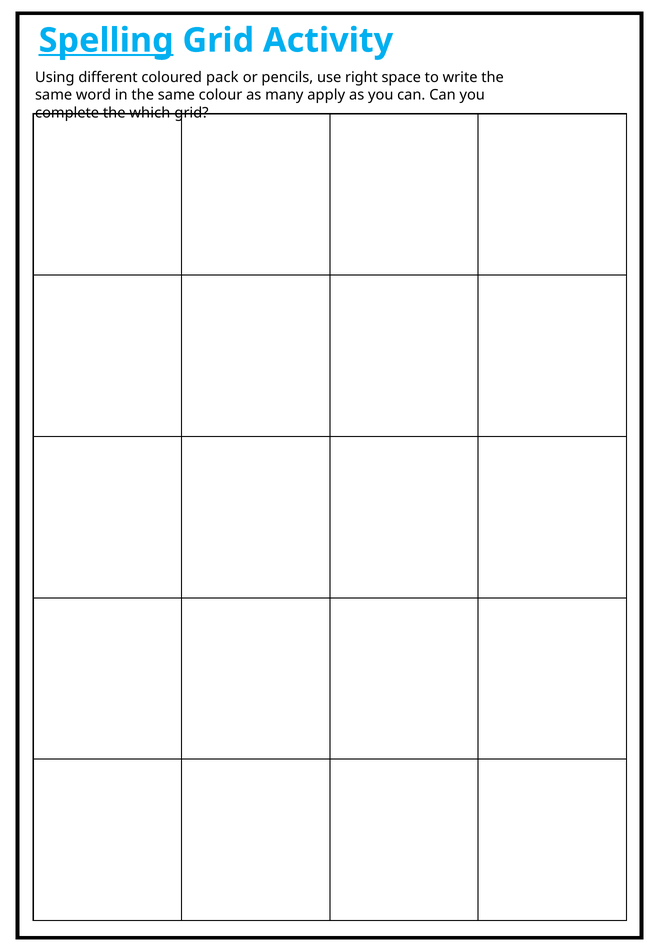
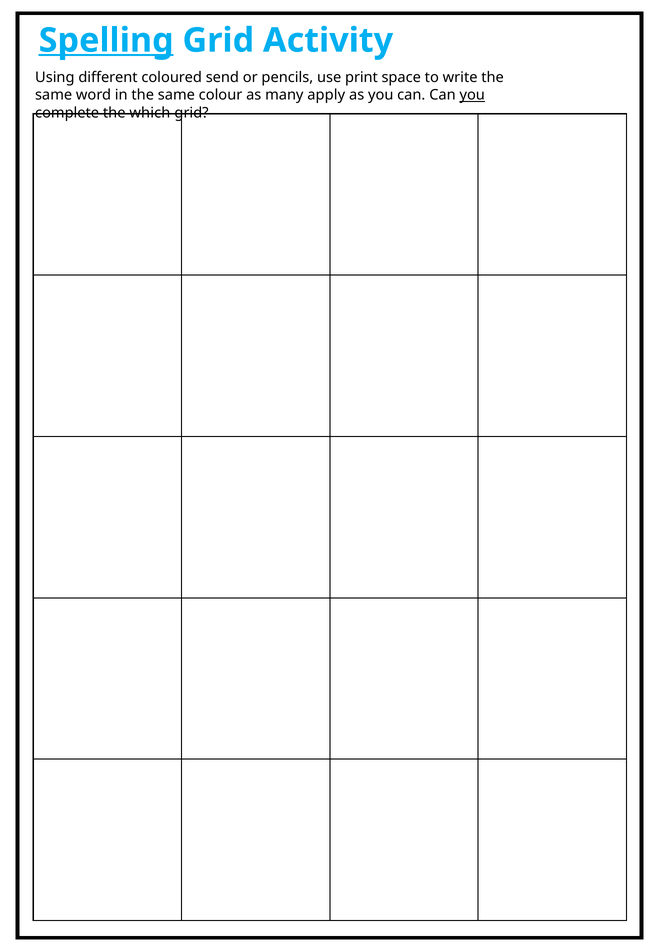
pack: pack -> send (222, 78)
right: right -> print (361, 78)
you underline: none -> present (472, 95)
